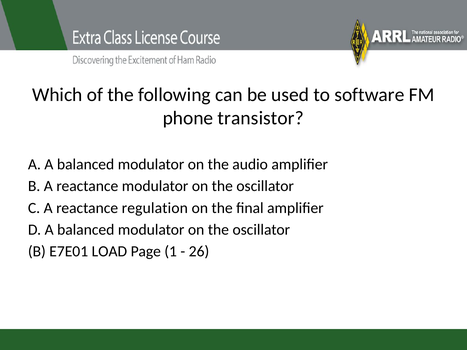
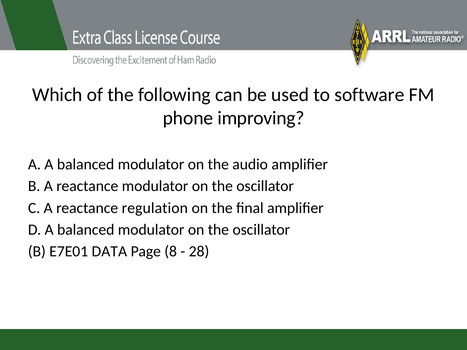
transistor: transistor -> improving (261, 118)
LOAD: LOAD -> DATA (109, 252)
1: 1 -> 8 (171, 252)
26: 26 -> 28 (199, 252)
